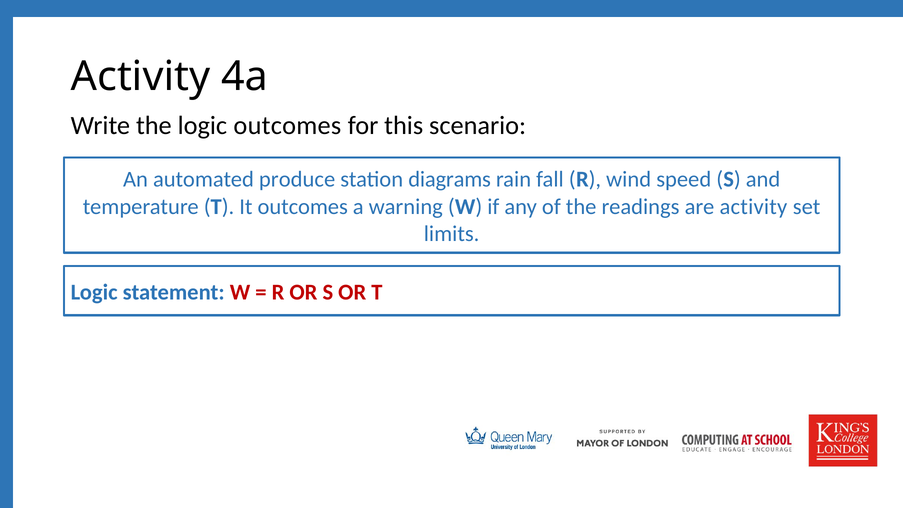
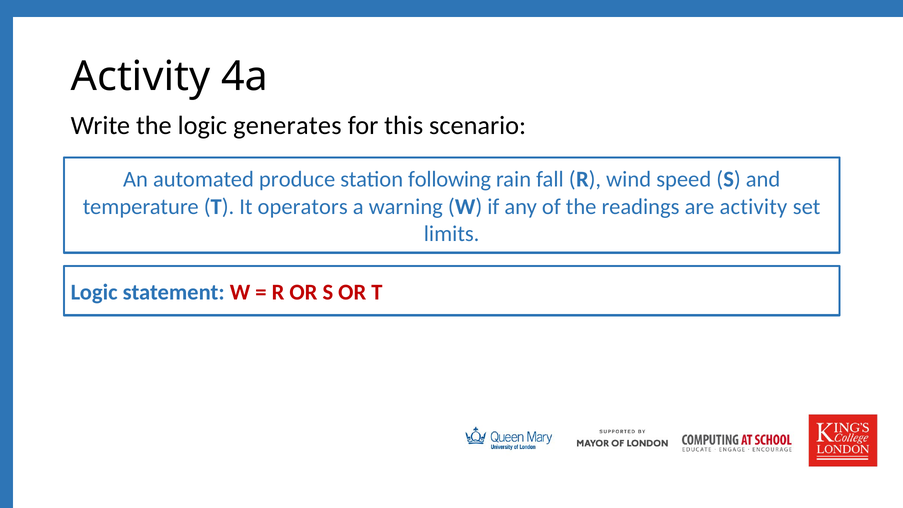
logic outcomes: outcomes -> generates (287, 125)
diagrams: diagrams -> following (450, 180)
It outcomes: outcomes -> operators (303, 207)
